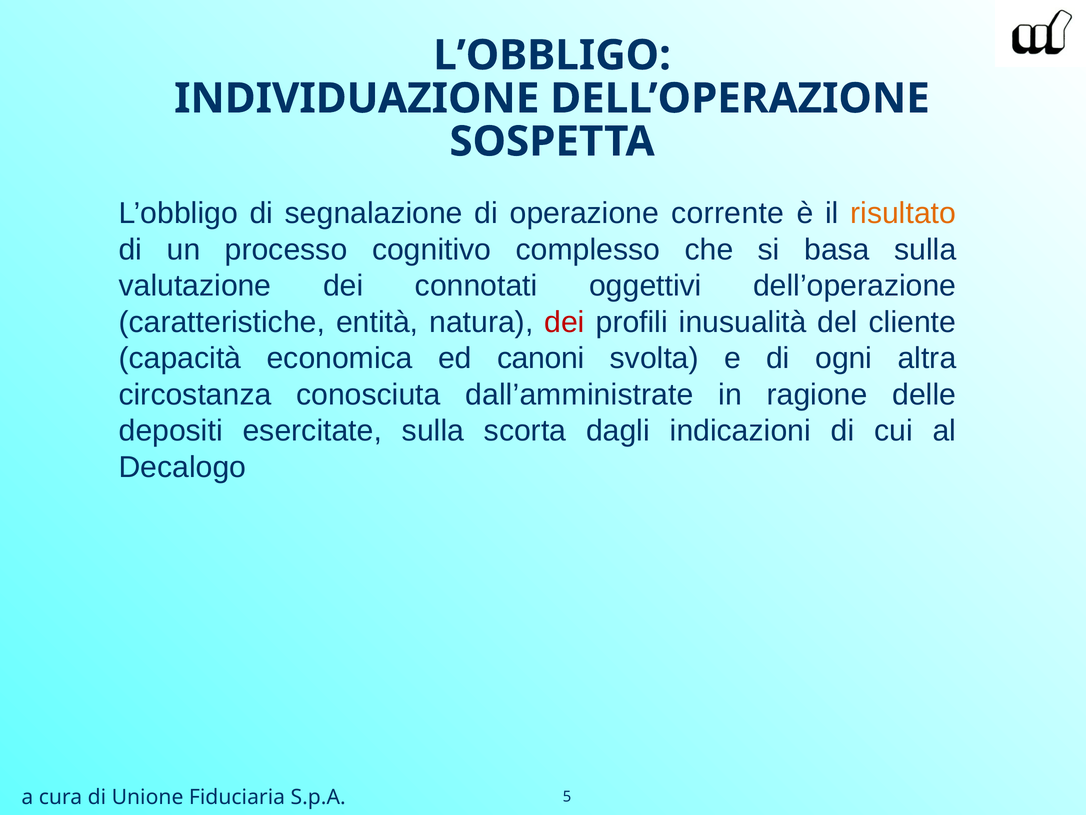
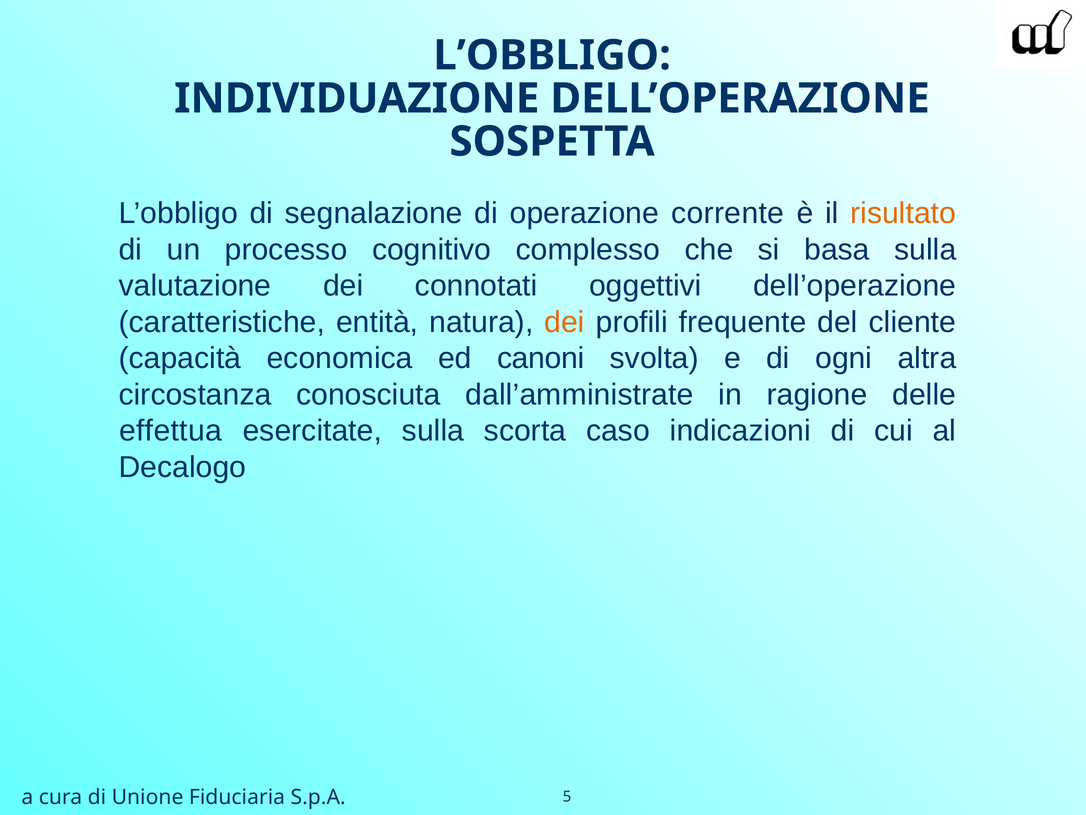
dei colour: red -> orange (565, 322)
inusualità: inusualità -> frequente (743, 322)
depositi: depositi -> effettua (171, 431)
dagli: dagli -> caso (618, 431)
